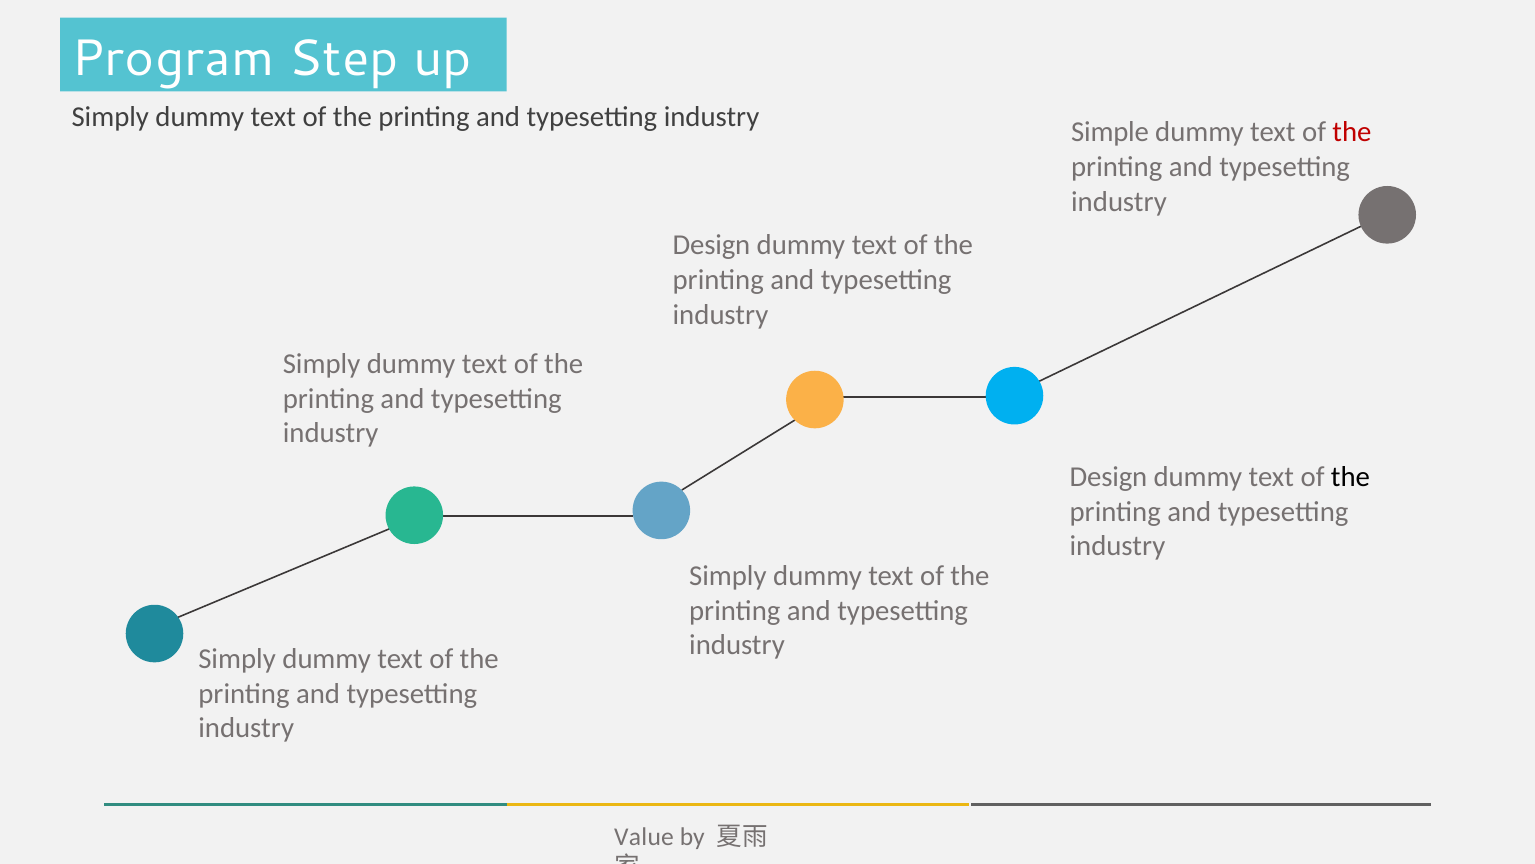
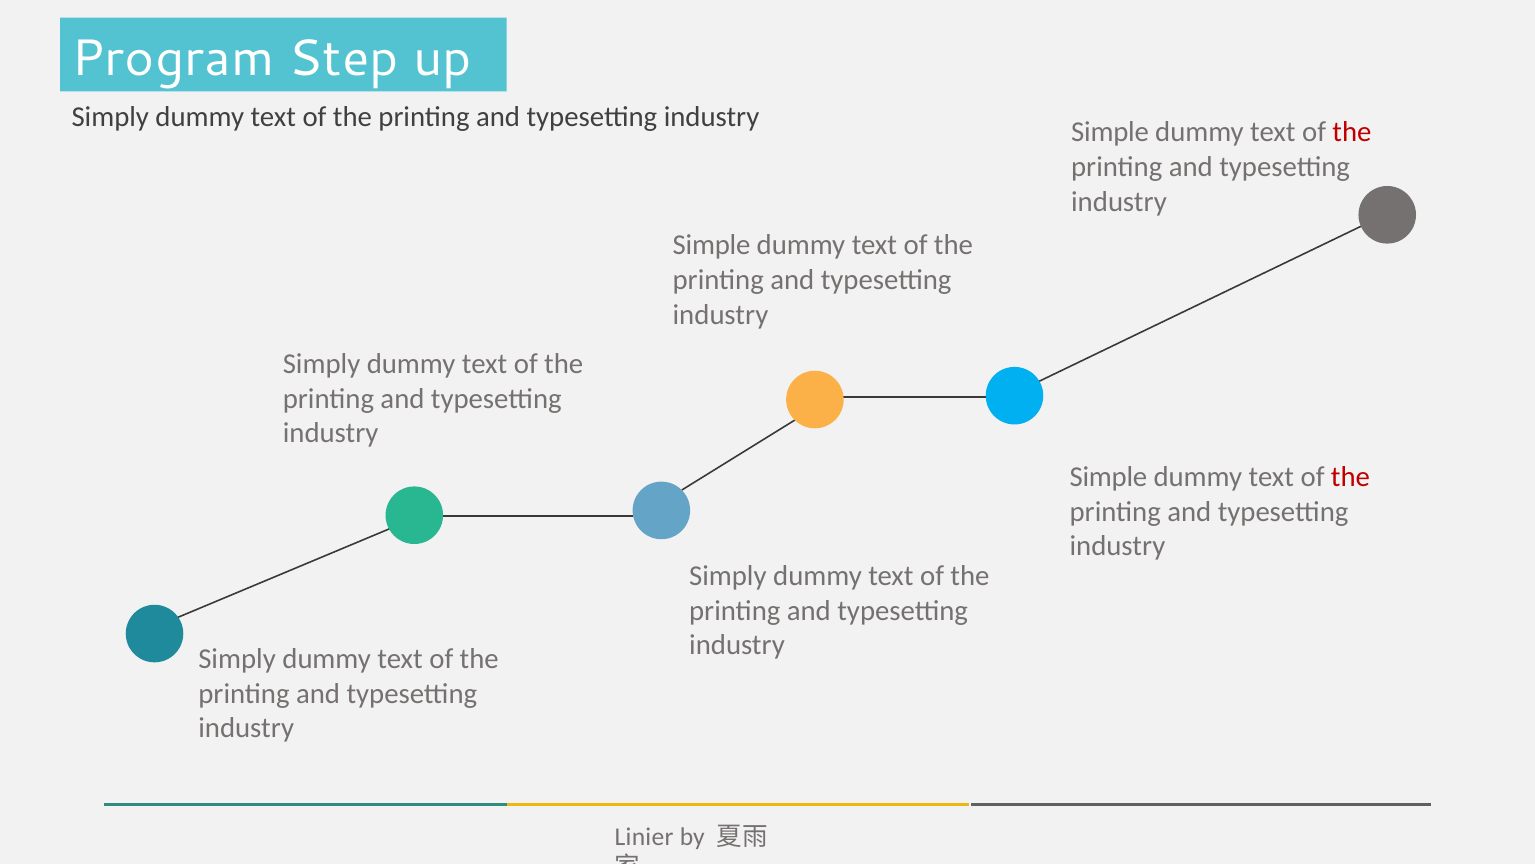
Design: Design -> Simple (712, 245)
Design: Design -> Simple (1108, 477)
the colour: black -> red (1350, 477)
Value: Value -> Linier (644, 836)
